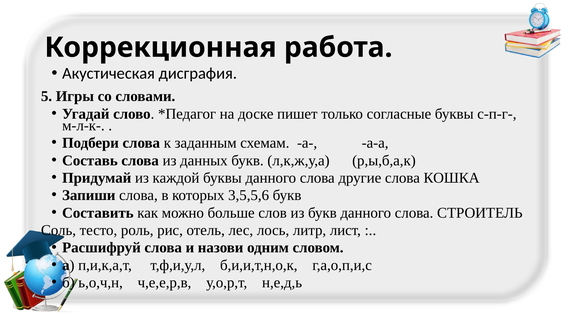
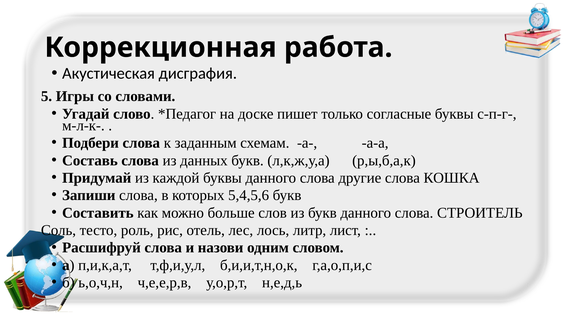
3,5,5,6: 3,5,5,6 -> 5,4,5,6 (249, 195)
